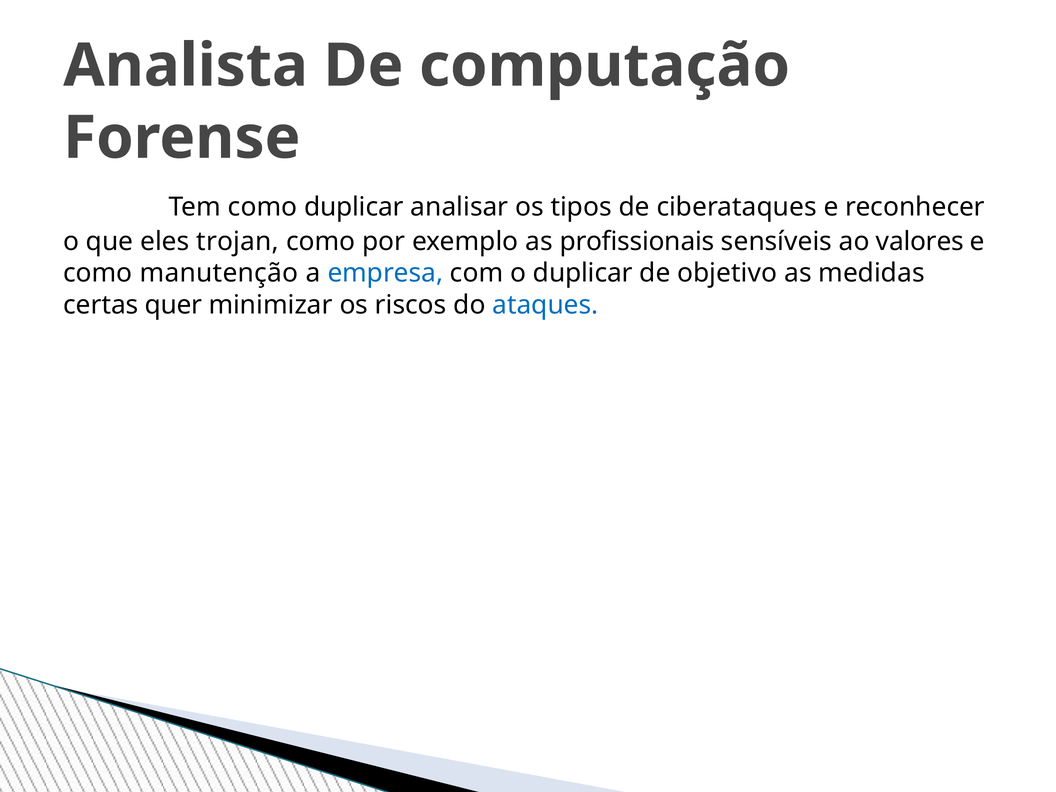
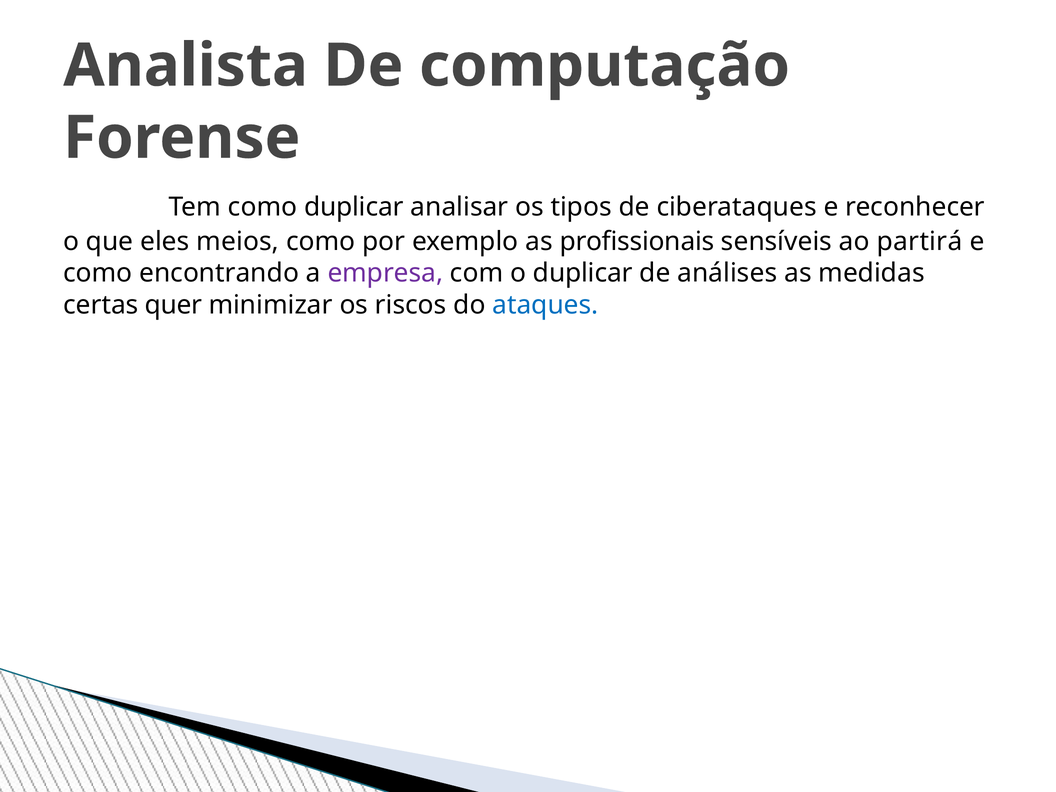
trojan: trojan -> meios (238, 242)
valores: valores -> partirá (920, 242)
manutenção: manutenção -> encontrando (219, 273)
empresa colour: blue -> purple (385, 273)
objetivo: objetivo -> análises (727, 273)
